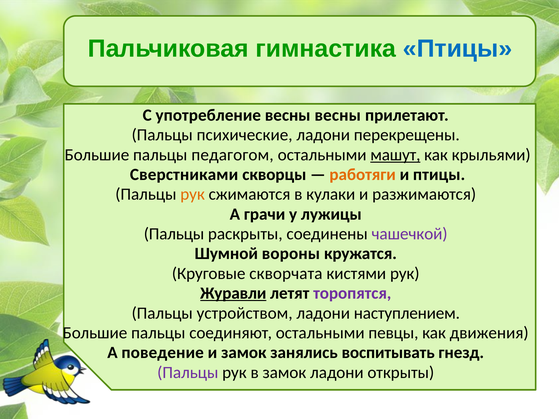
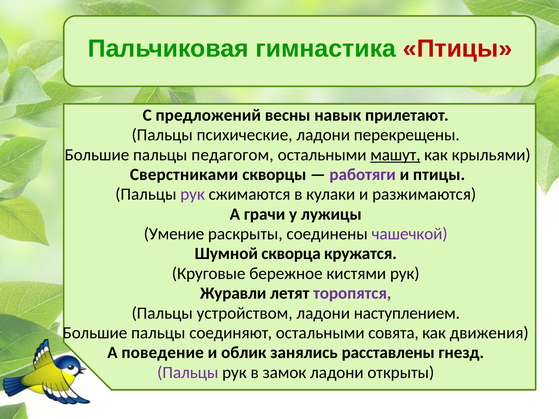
Птицы colour: blue -> red (458, 49)
употребление: употребление -> предложений (208, 115)
весны весны: весны -> навык (338, 115)
работяги colour: orange -> purple (363, 175)
рук colour: orange -> purple (193, 194)
Пальцы: Пальцы -> Умение (174, 234)
вороны: вороны -> скворца (291, 254)
скворчата: скворчата -> бережное (286, 274)
Журавли underline: present -> none (233, 293)
певцы: певцы -> совята (393, 333)
и замок: замок -> облик (244, 353)
воспитывать: воспитывать -> расставлены (388, 353)
